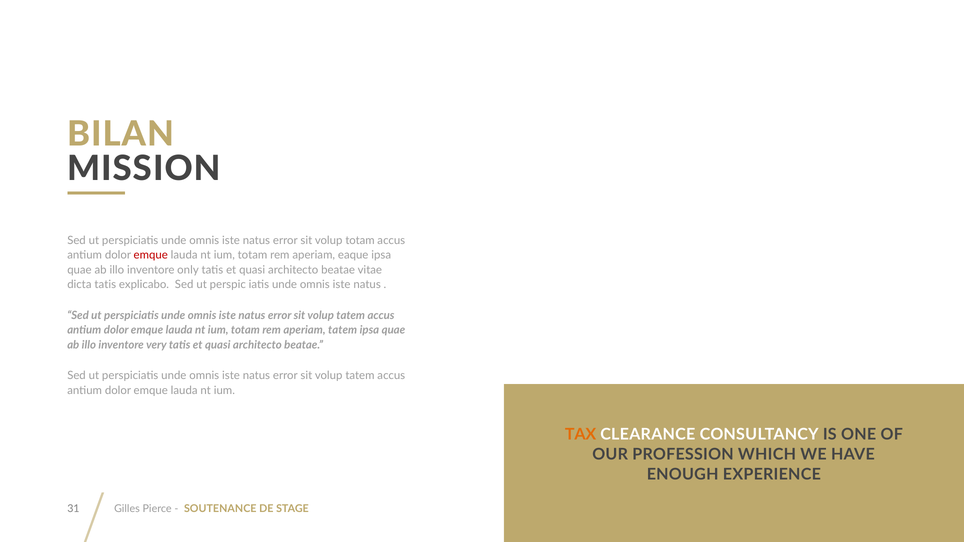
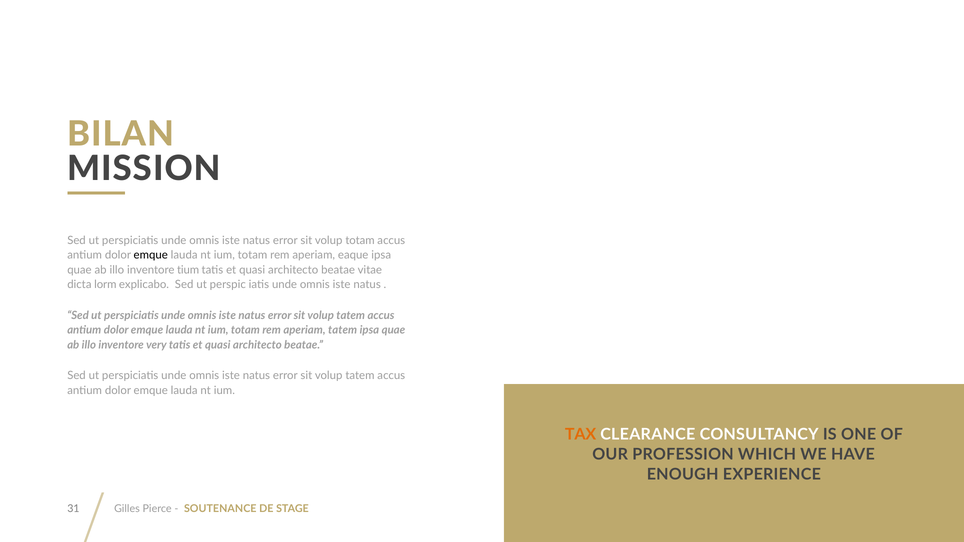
emque colour: red -> black (151, 255)
only: only -> tium (188, 270)
dicta tatis: tatis -> lorm (105, 285)
